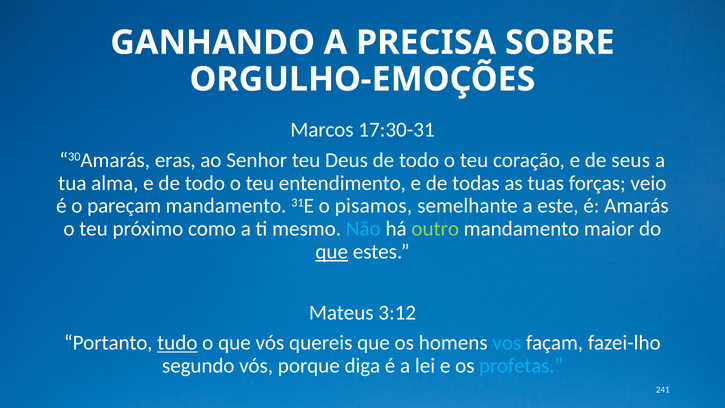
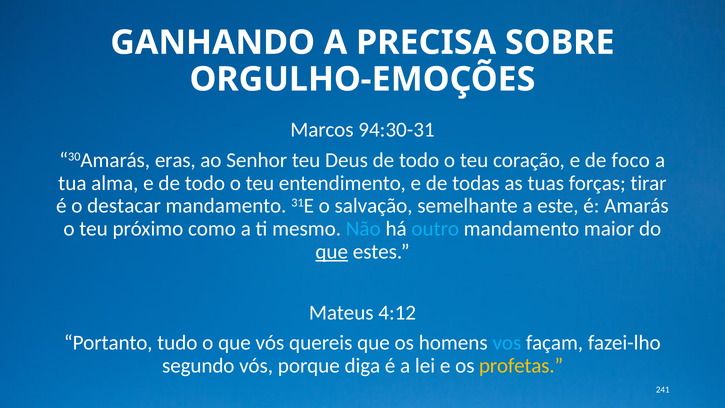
17:30-31: 17:30-31 -> 94:30-31 (396, 130)
seus: seus -> foco (631, 160)
veio: veio -> tirar (649, 183)
pareçam: pareçam -> destacar (124, 206)
pisamos: pisamos -> salvação (374, 206)
outro colour: light green -> light blue (435, 229)
3:12: 3:12 -> 4:12 (397, 312)
tudo underline: present -> none (177, 343)
profetas colour: light blue -> yellow (521, 366)
